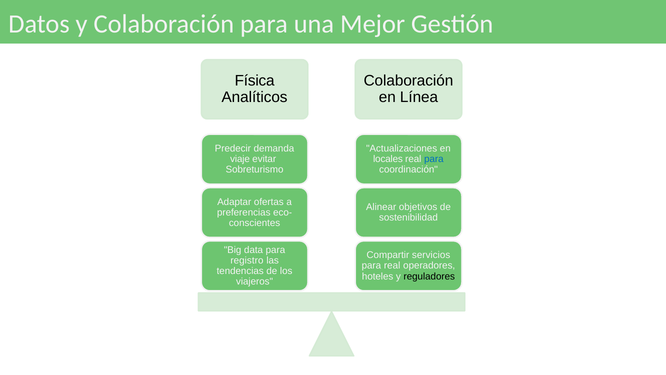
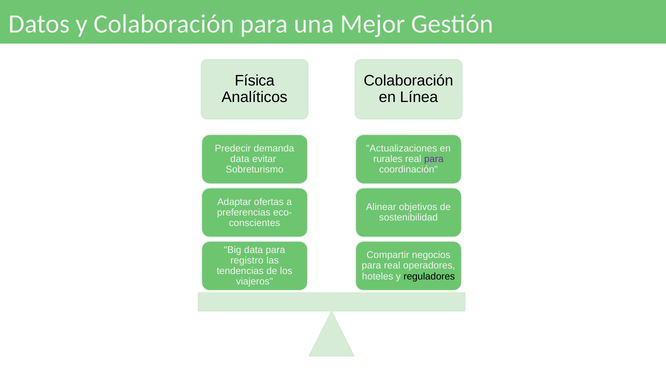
viaje: viaje -> data (240, 159)
locales: locales -> rurales (388, 159)
para colour: blue -> purple (434, 159)
servicios: servicios -> negocios (431, 255)
